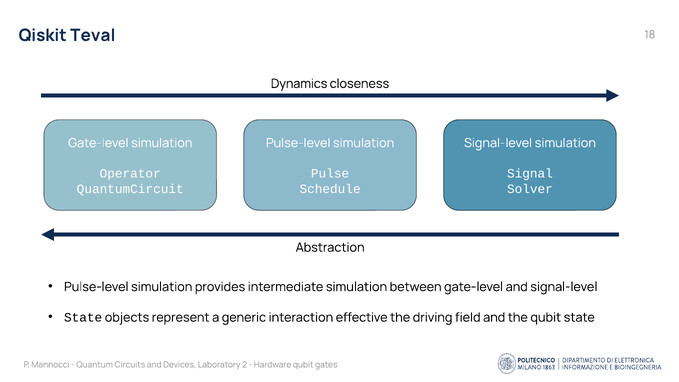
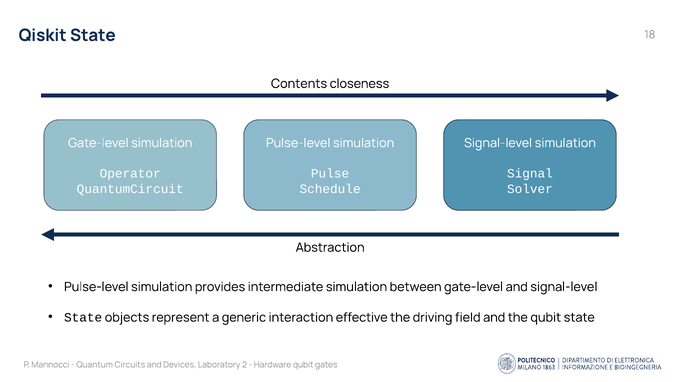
Qiskit Teval: Teval -> State (93, 35)
Dynamics: Dynamics -> Contents (299, 84)
